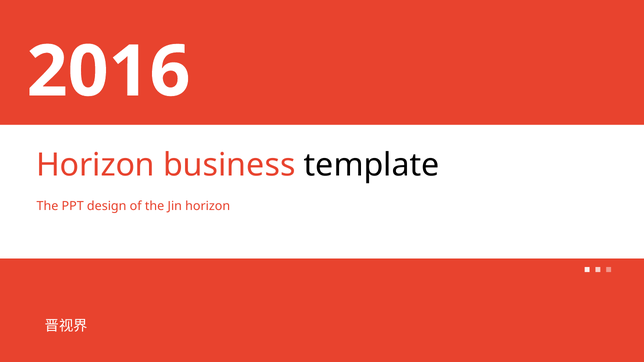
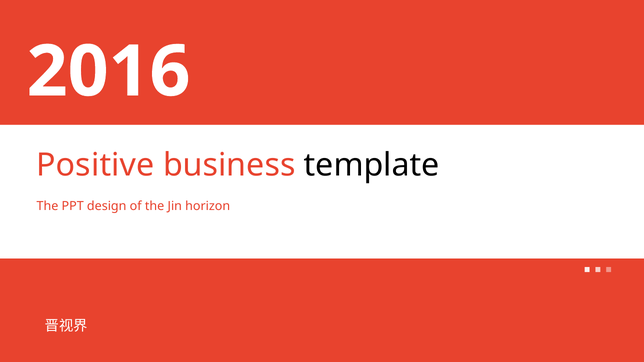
Horizon: Horizon -> Positive (95, 165)
